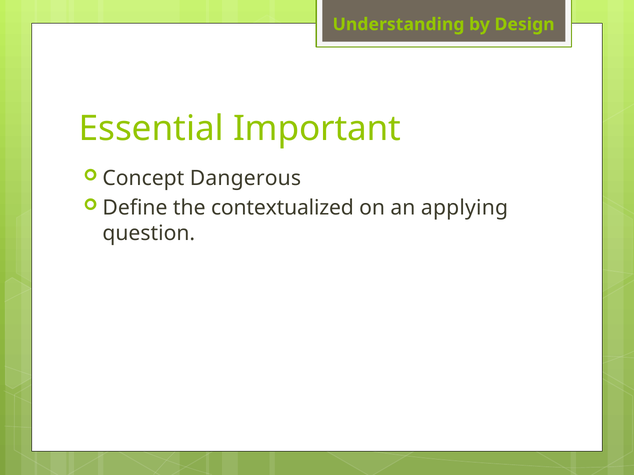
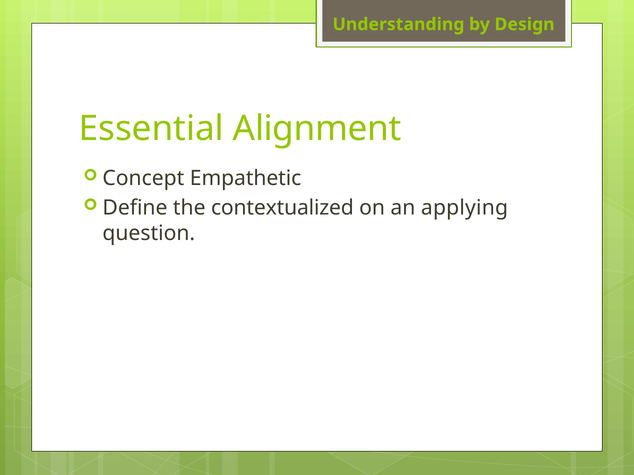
Important: Important -> Alignment (317, 129)
Dangerous: Dangerous -> Empathetic (246, 178)
